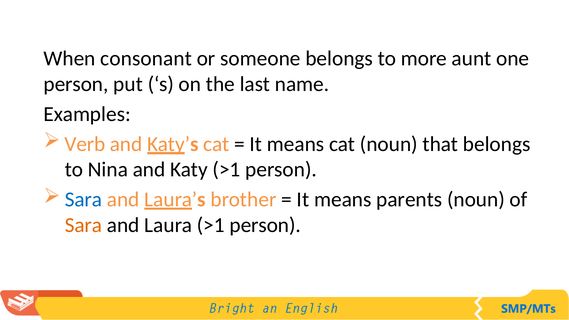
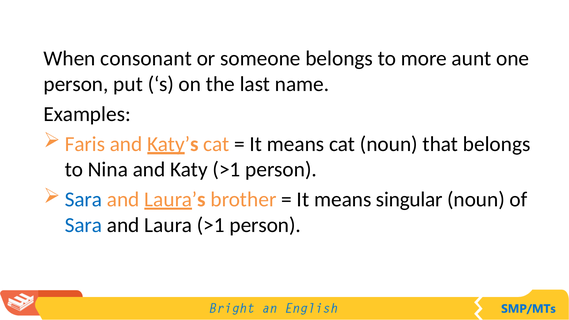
Verb: Verb -> Faris (85, 144)
parents: parents -> singular (409, 200)
Sara colour: orange -> blue (83, 225)
